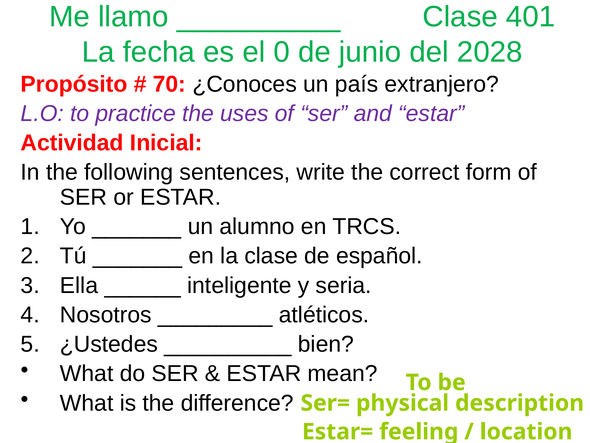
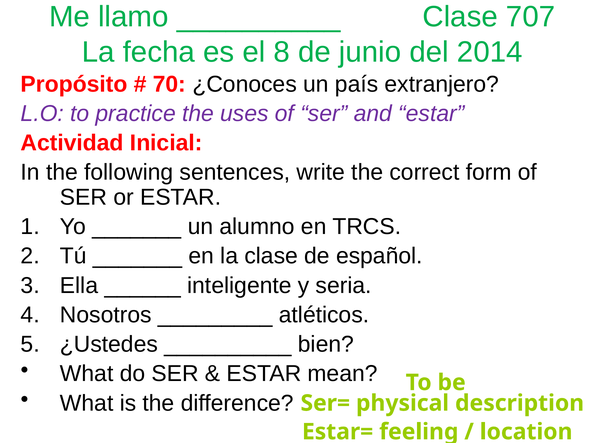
401: 401 -> 707 (531, 17)
0: 0 -> 8 (282, 52)
2028: 2028 -> 2014 (490, 52)
